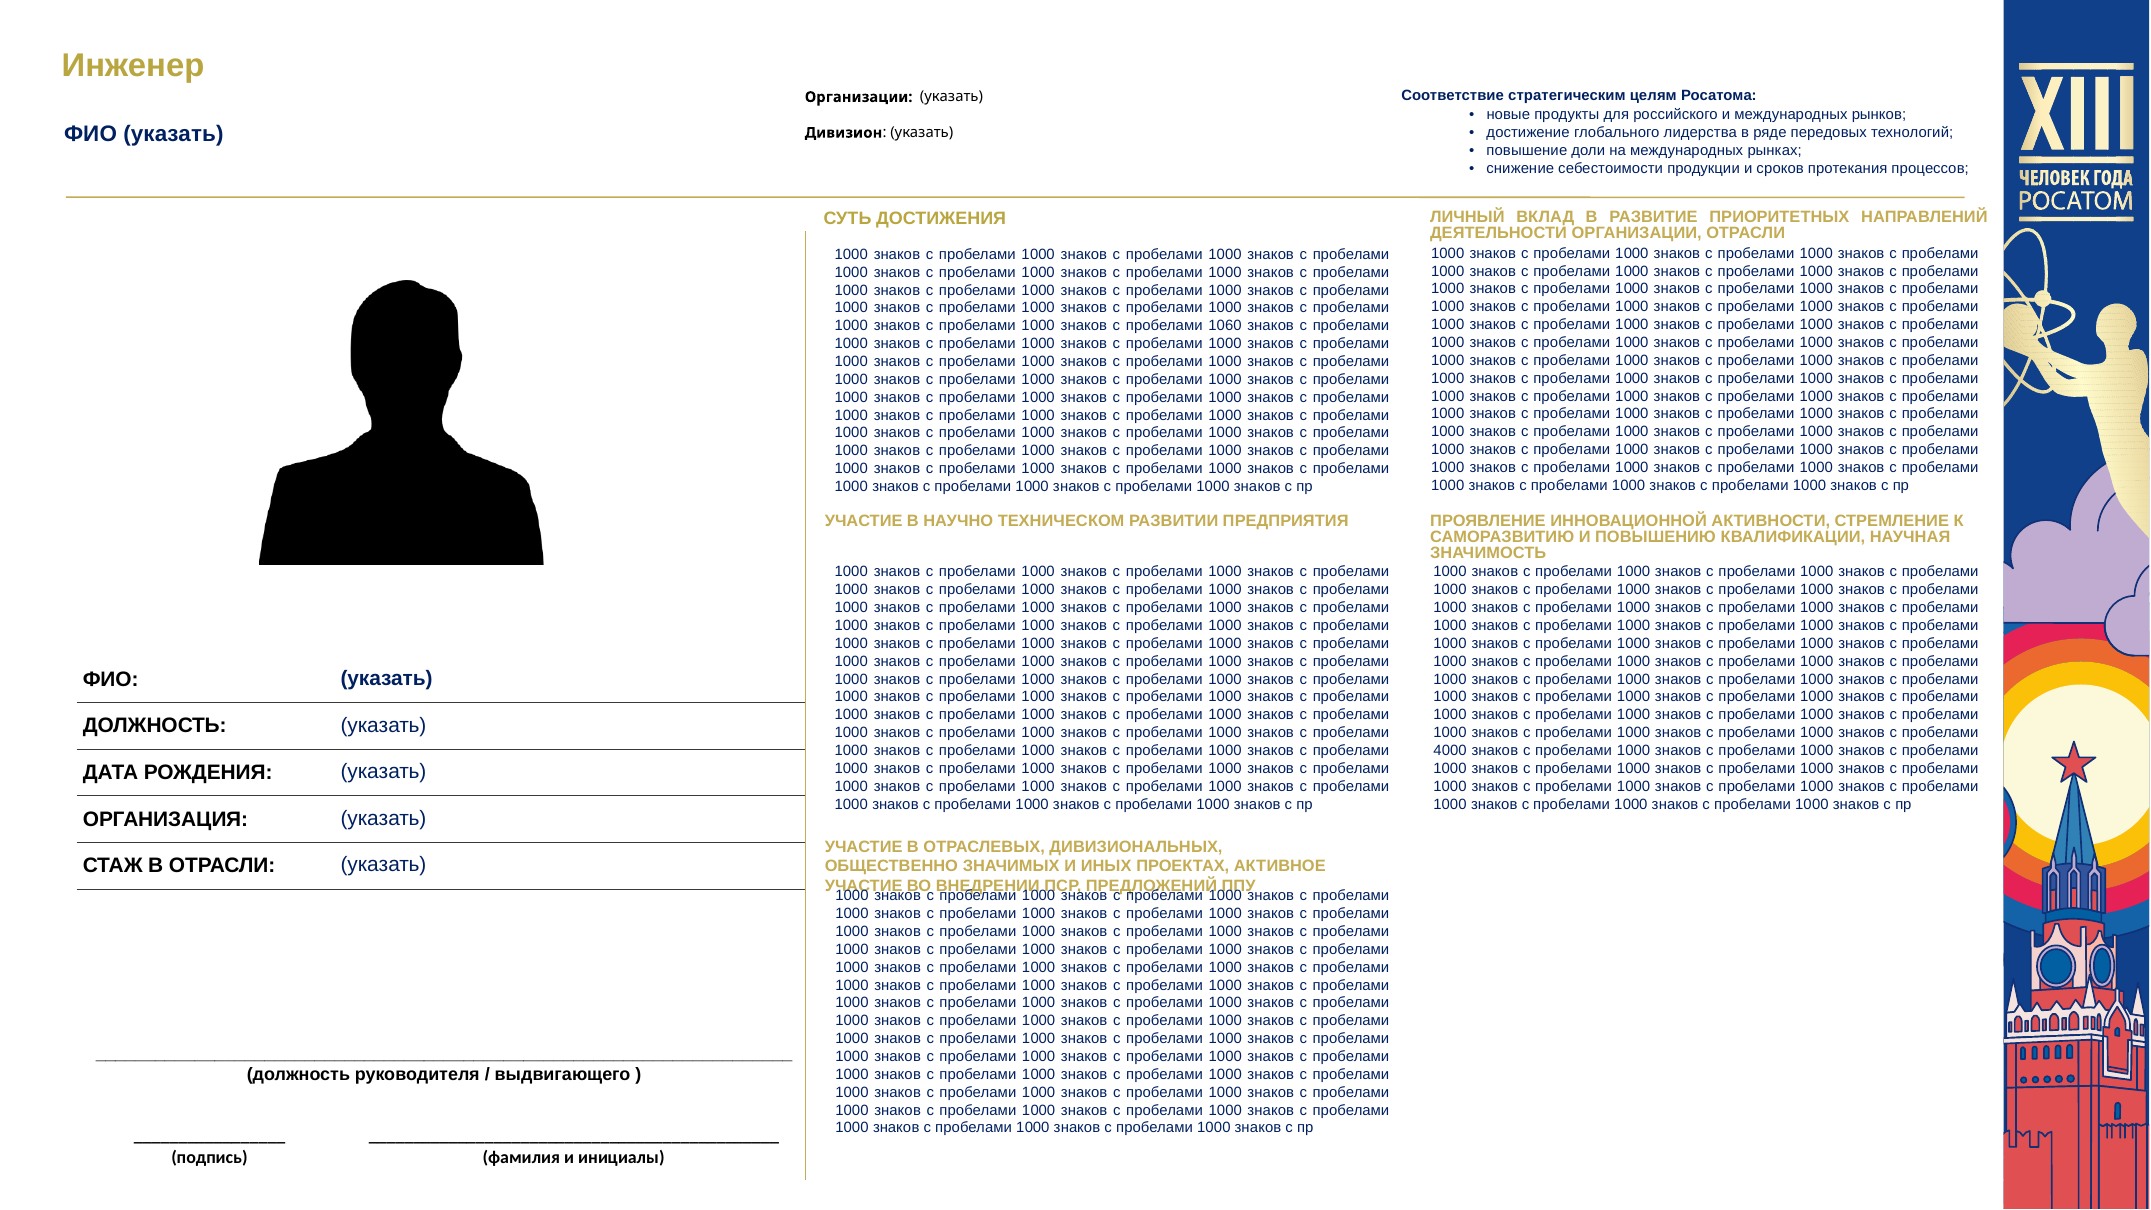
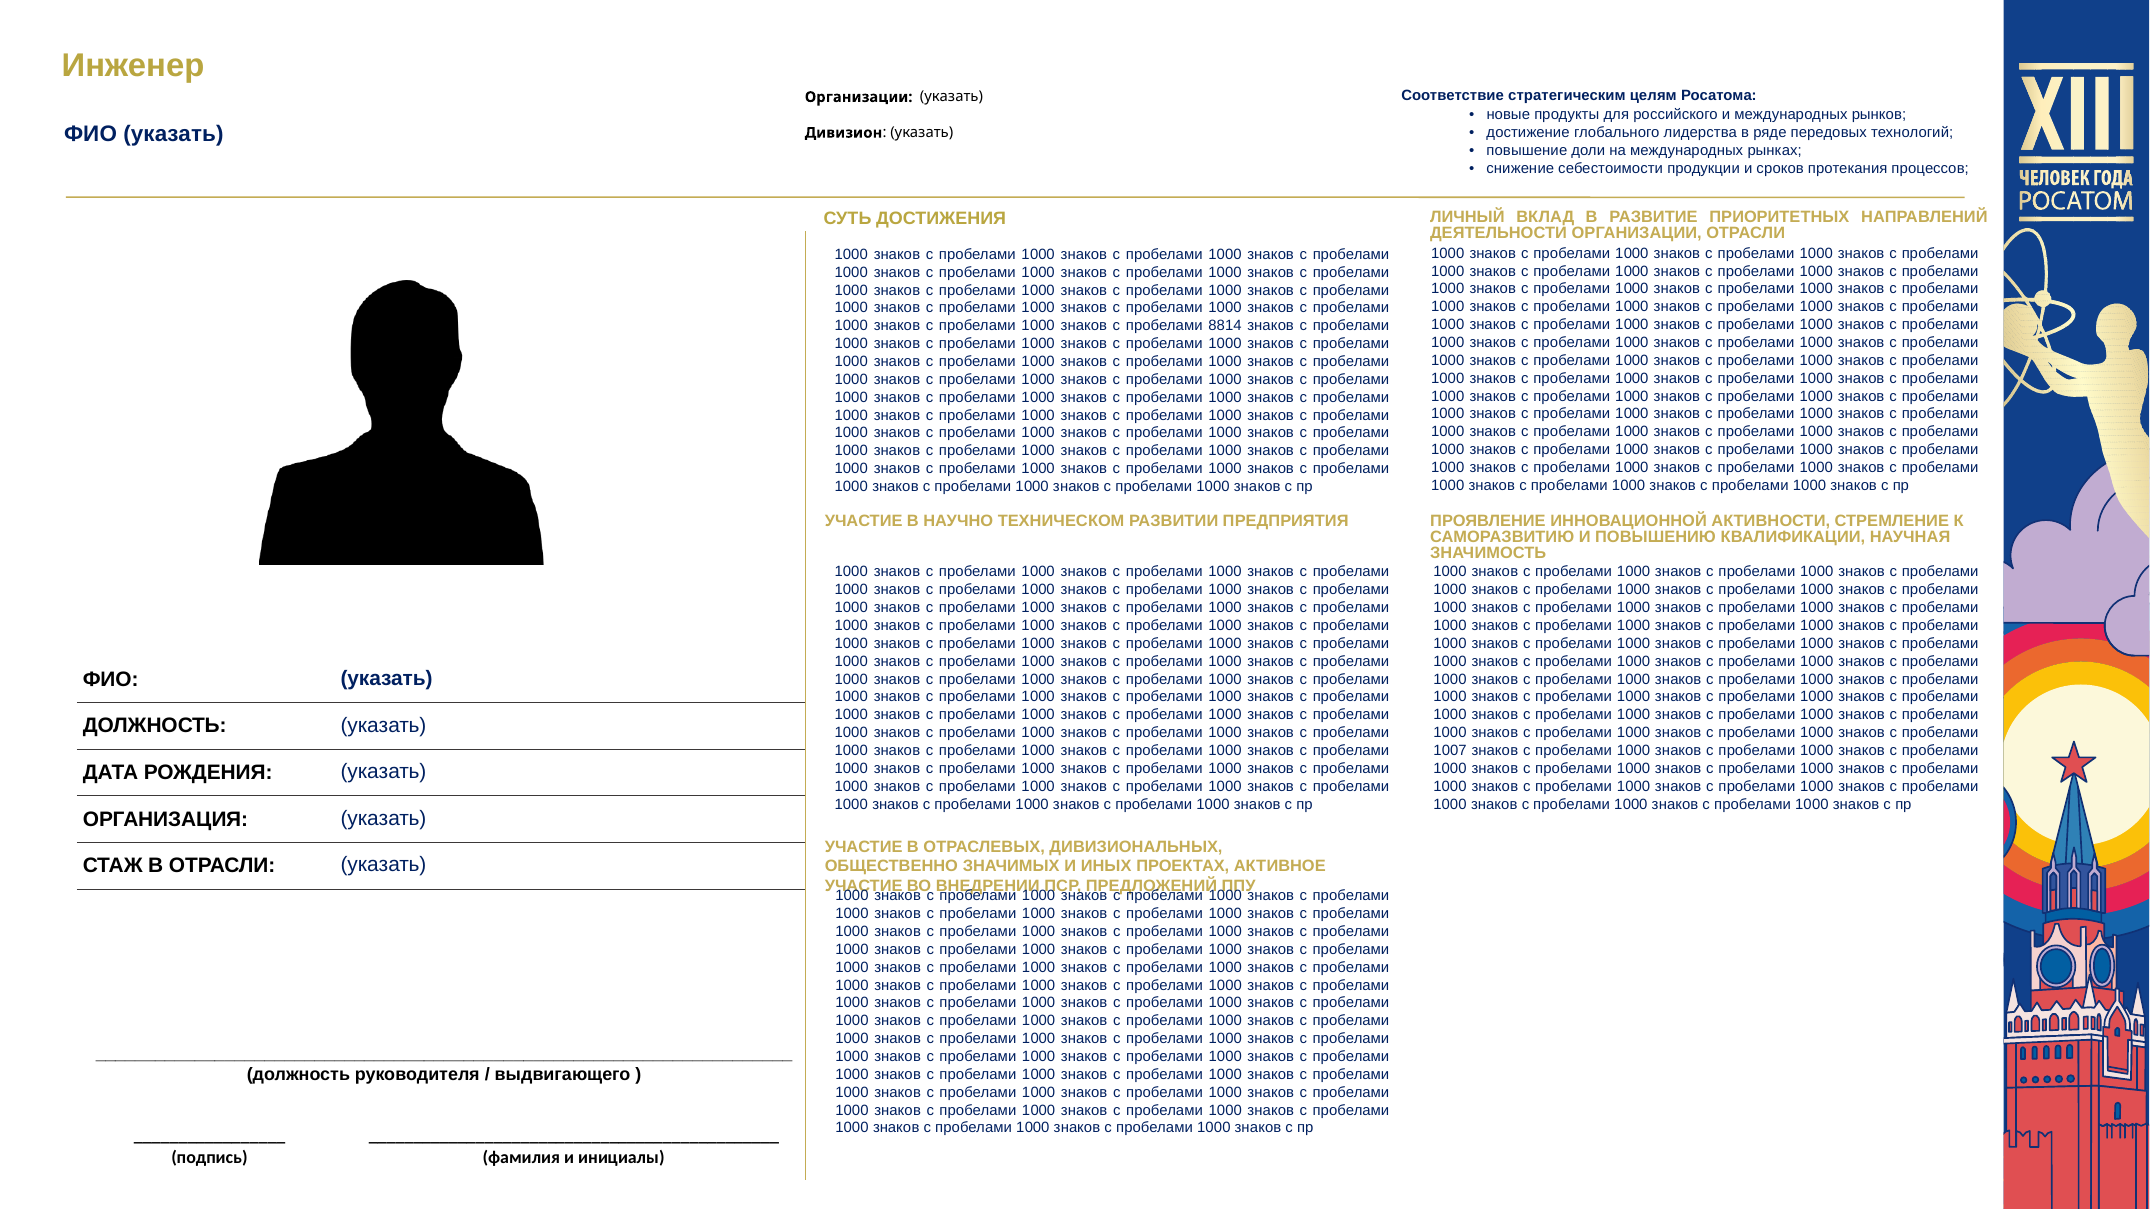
1060: 1060 -> 8814 (1225, 326)
4000: 4000 -> 1007 (1450, 751)
